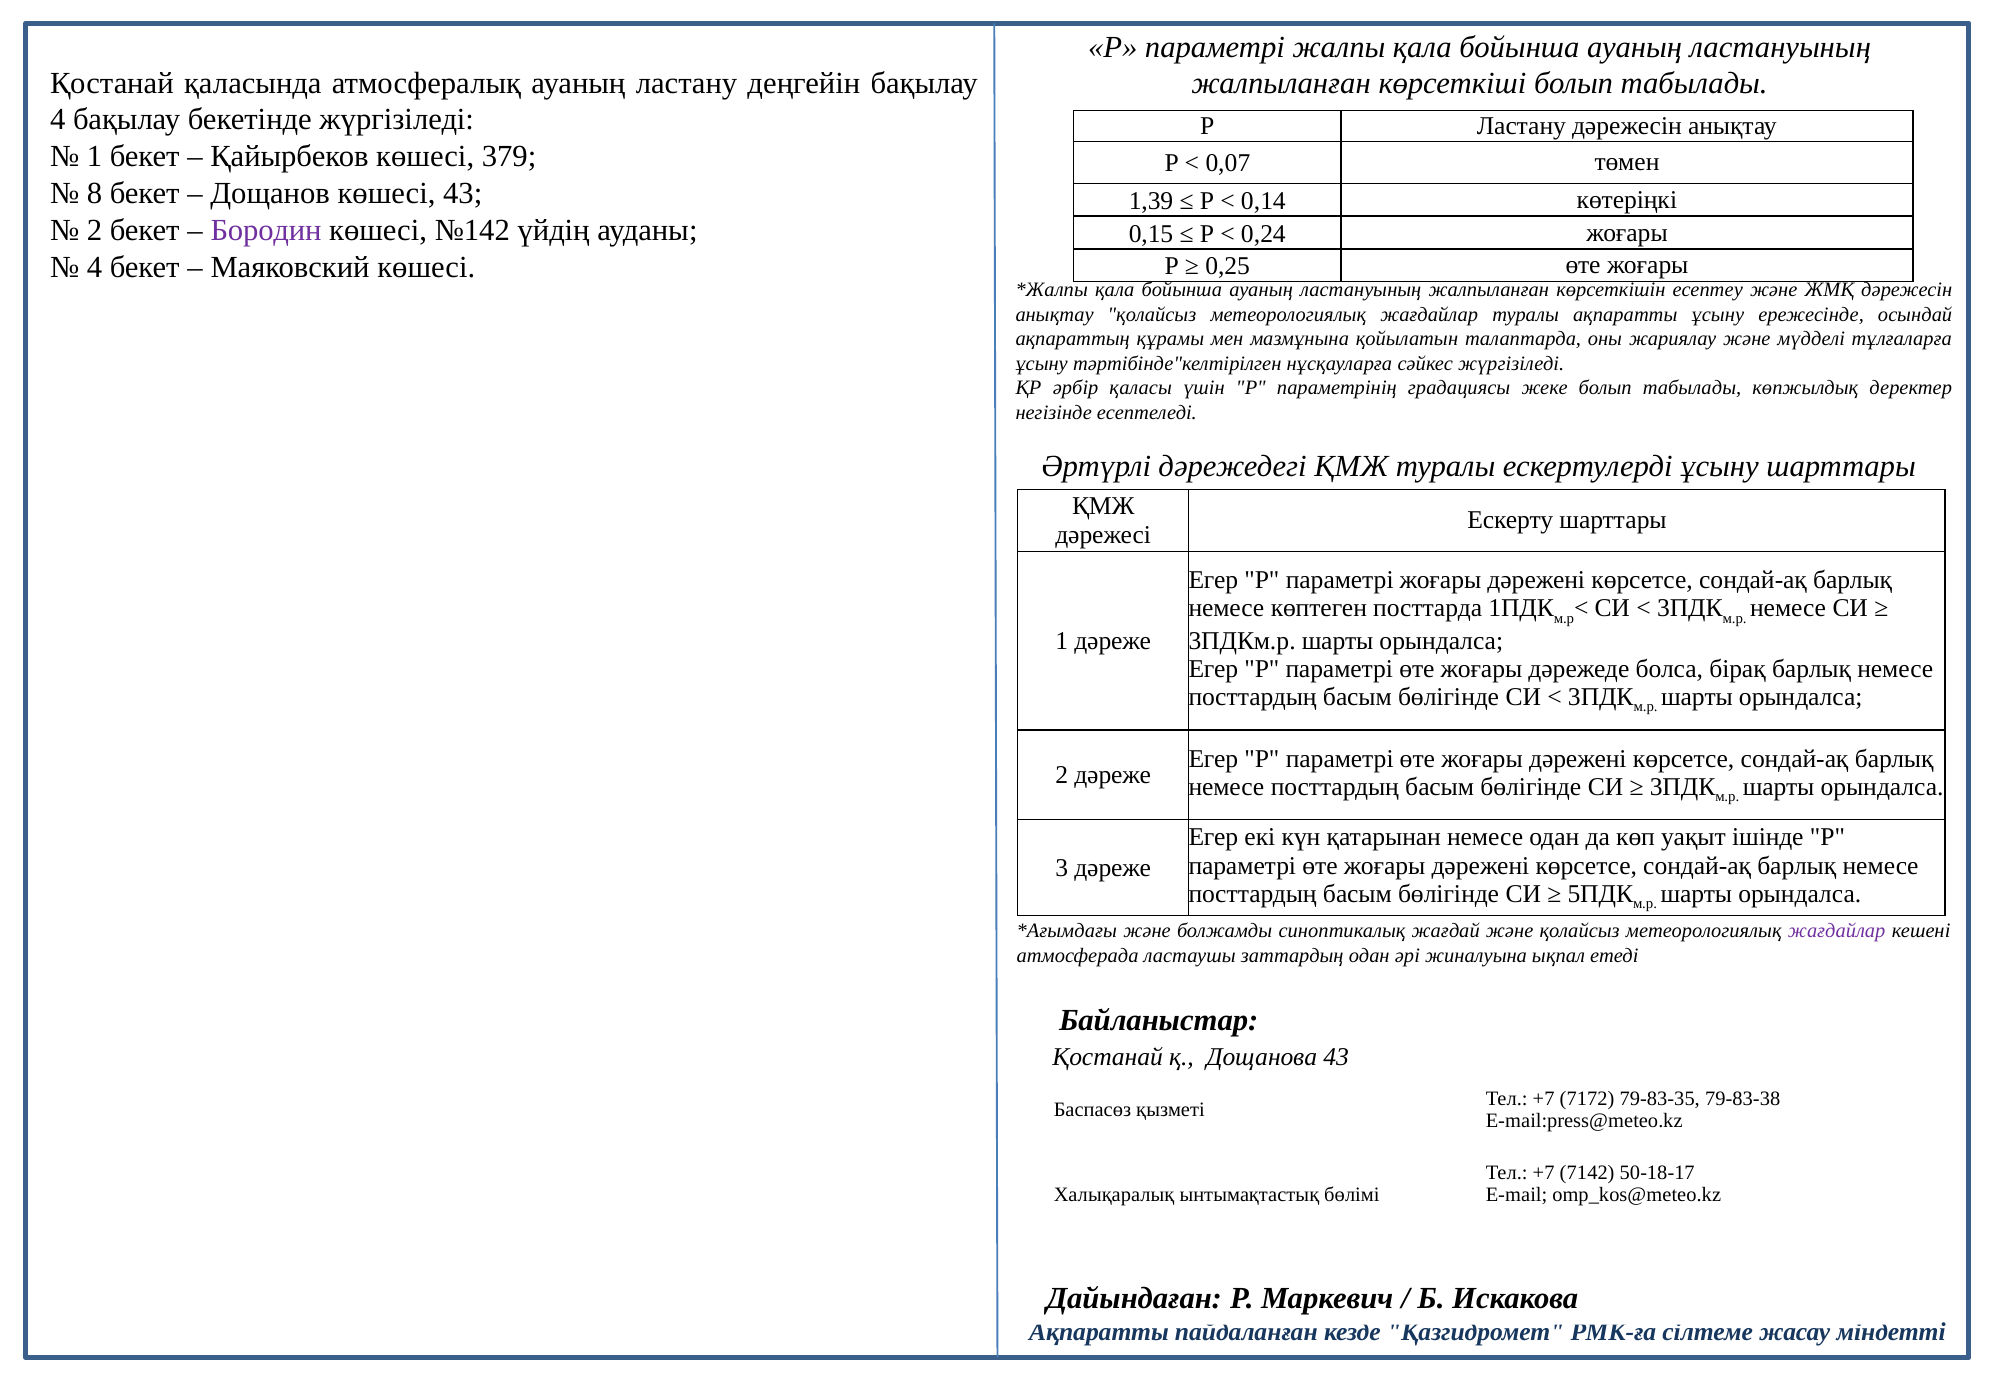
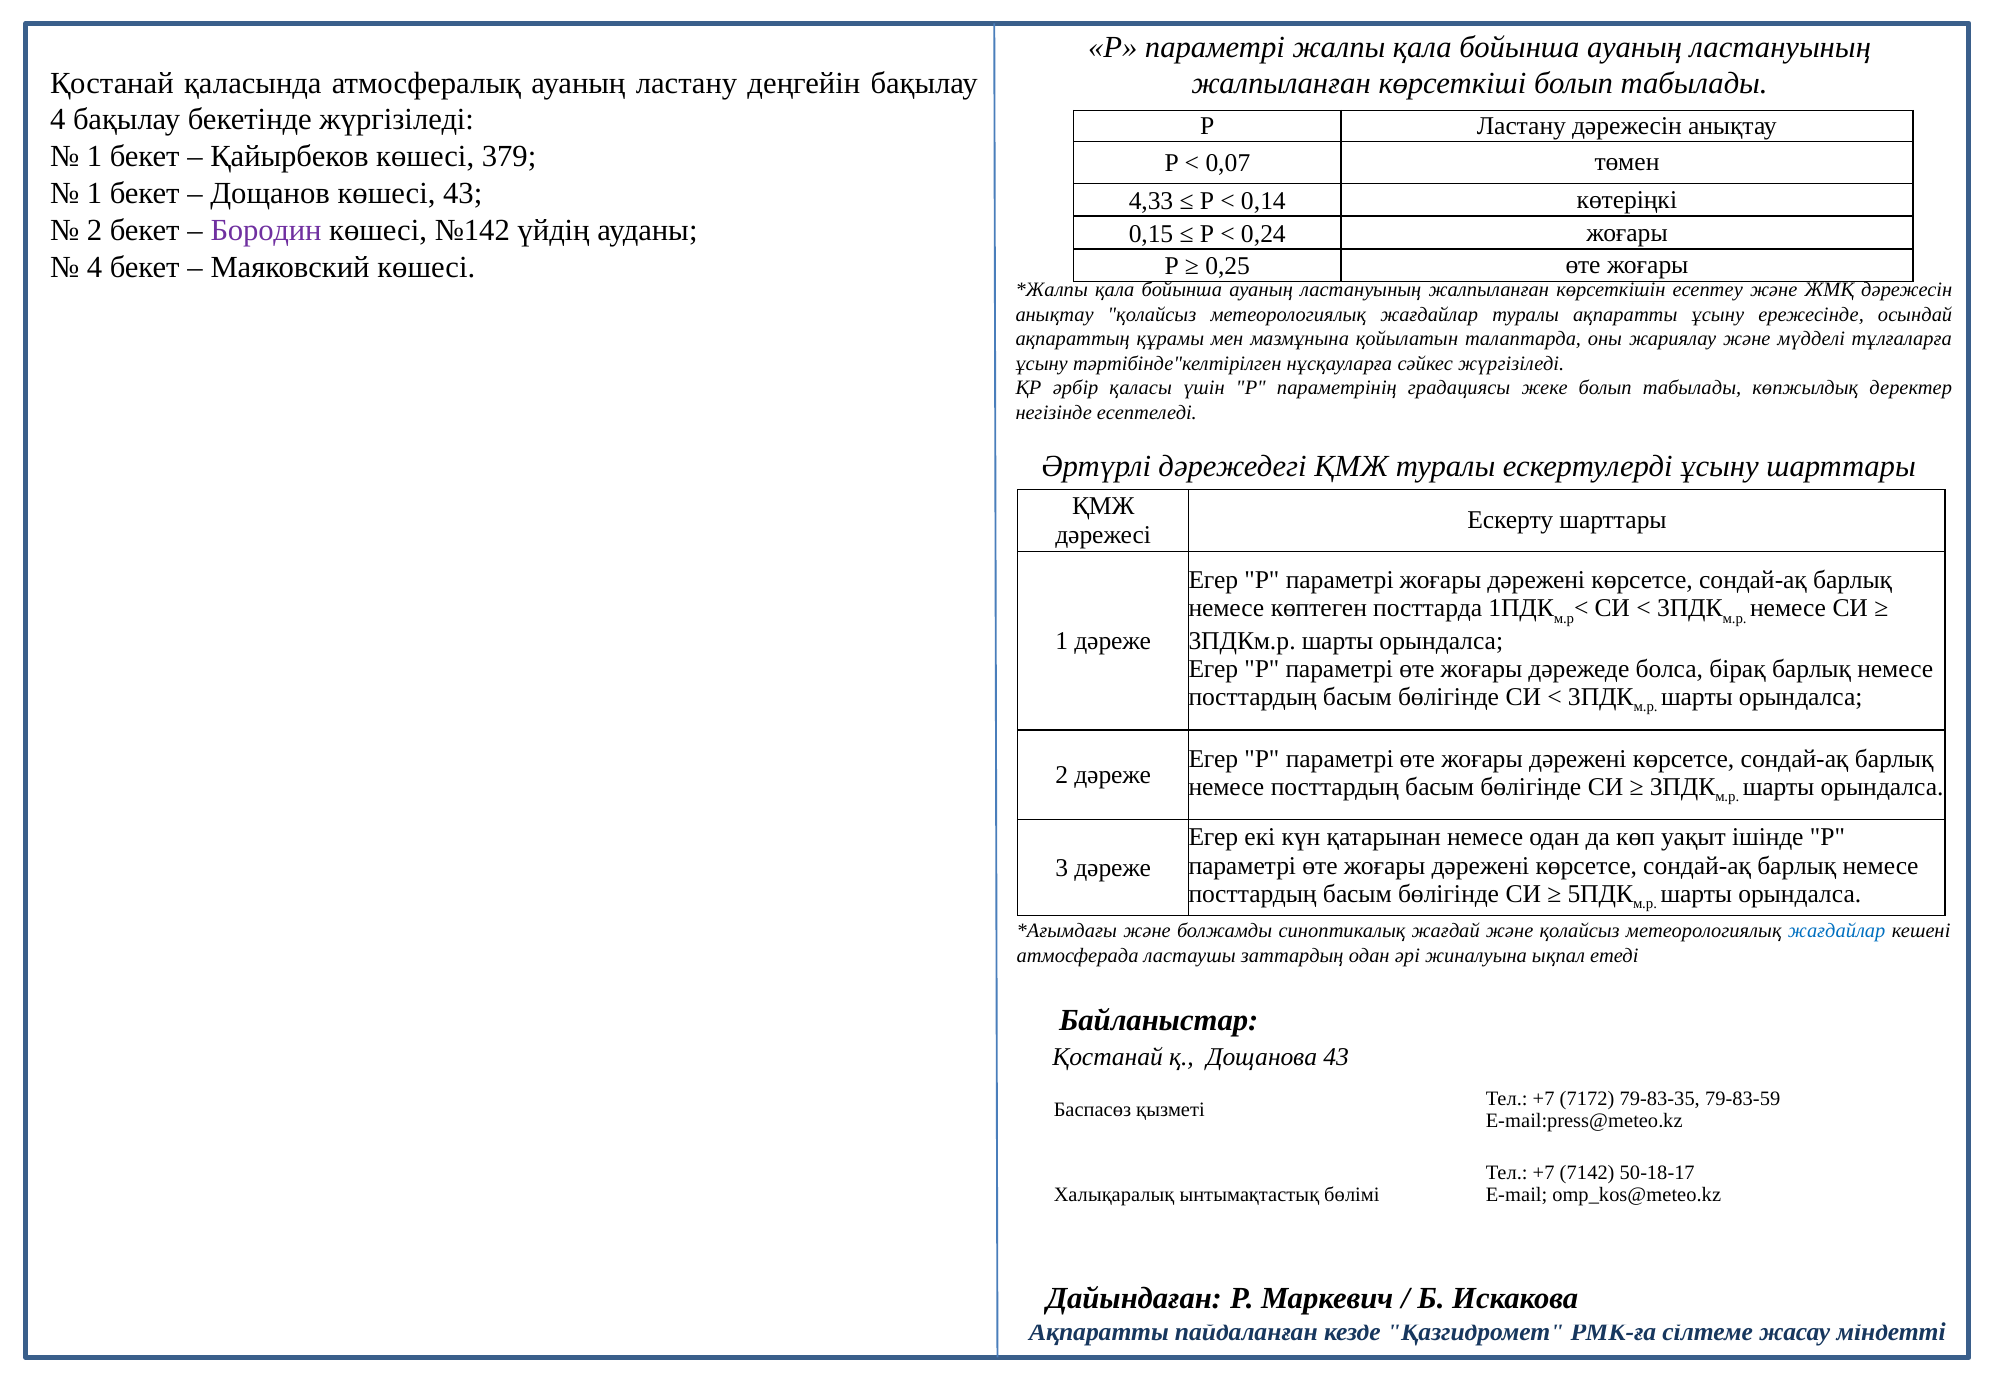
8: 8 -> 1 (95, 193)
1,39: 1,39 -> 4,33 (1151, 201)
жағдайлар colour: purple -> blue (1837, 931)
79-83-38: 79-83-38 -> 79-83-59 (1743, 1098)
